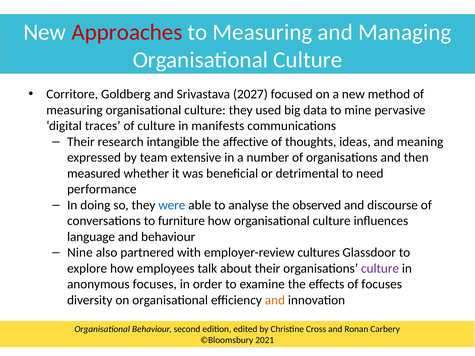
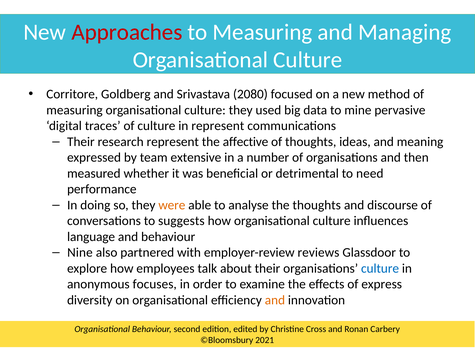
2027: 2027 -> 2080 (250, 94)
in manifests: manifests -> represent (218, 126)
research intangible: intangible -> represent (173, 142)
were colour: blue -> orange (172, 205)
the observed: observed -> thoughts (317, 205)
furniture: furniture -> suggests (181, 221)
cultures: cultures -> reviews (318, 253)
culture colour: purple -> blue (380, 269)
of focuses: focuses -> express (382, 284)
